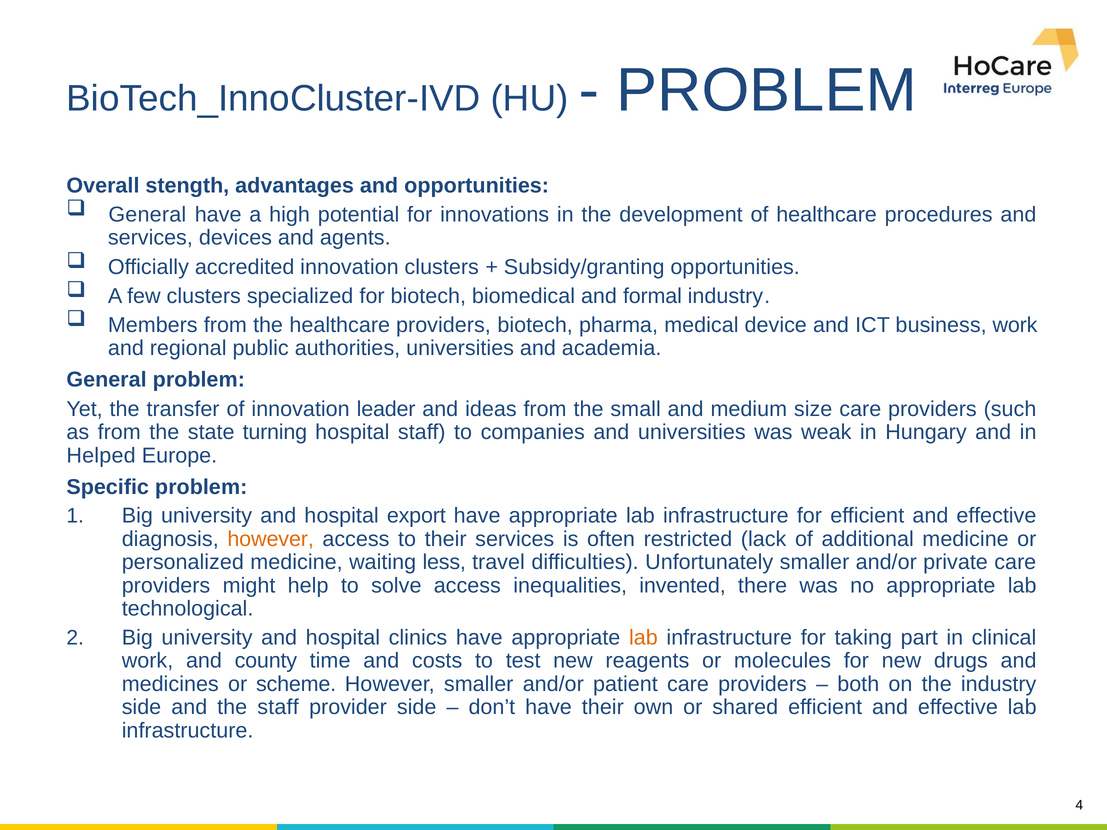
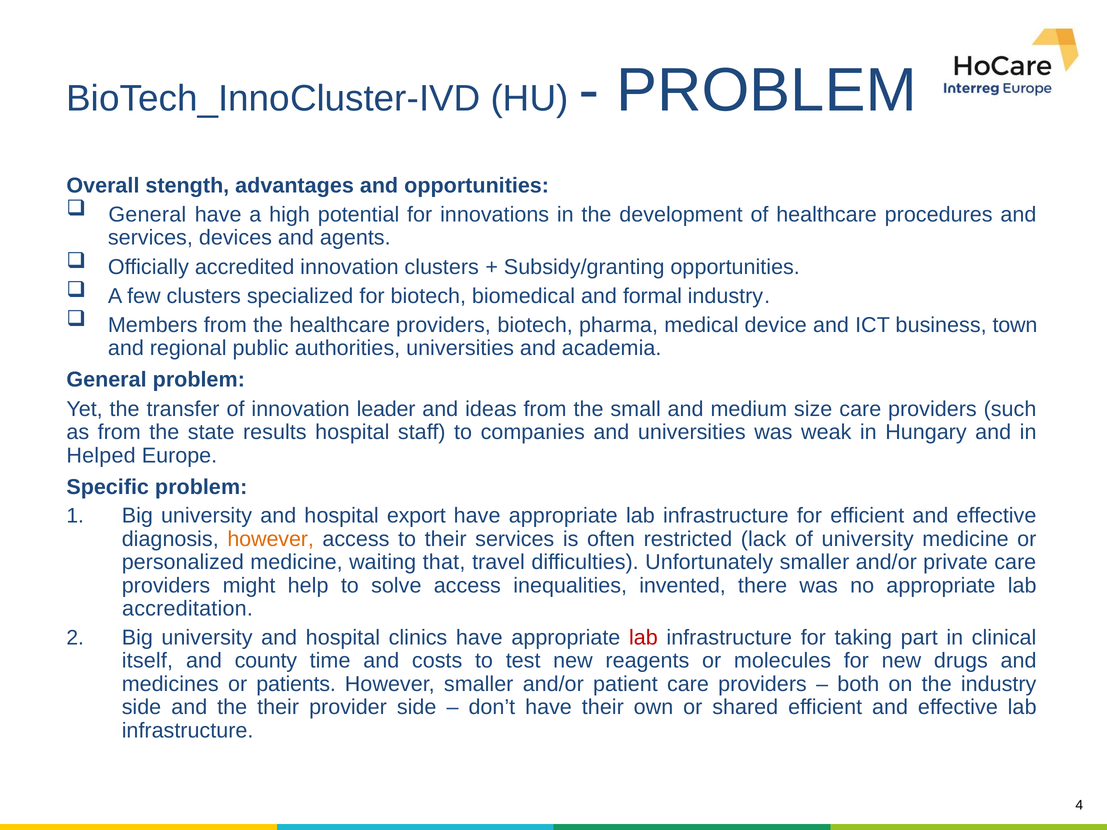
business work: work -> town (1015, 325)
turning: turning -> results (275, 432)
of additional: additional -> university (868, 539)
less: less -> that (444, 562)
technological: technological -> accreditation (187, 609)
lab colour: orange -> red (643, 638)
work: work -> itself (147, 661)
scheme: scheme -> patients (296, 684)
the staff: staff -> their (278, 708)
